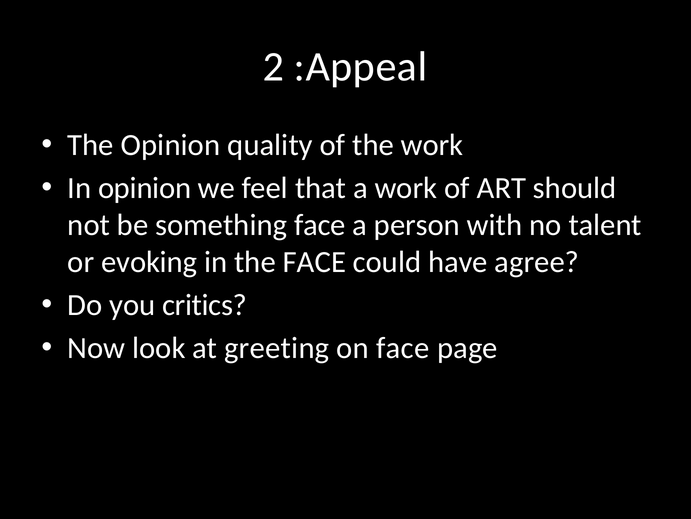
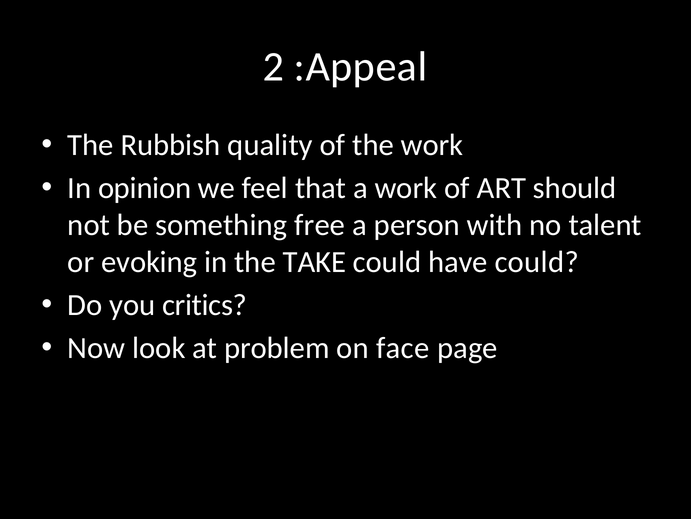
The Opinion: Opinion -> Rubbish (171, 145)
something face: face -> free (320, 225)
the FACE: FACE -> TAKE (315, 262)
have agree: agree -> could (537, 262)
greeting: greeting -> problem (277, 348)
